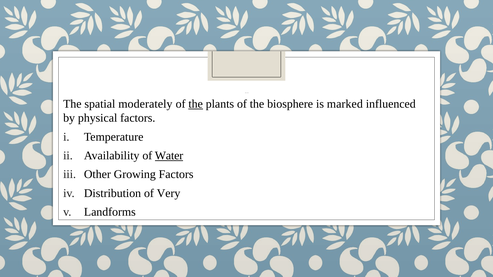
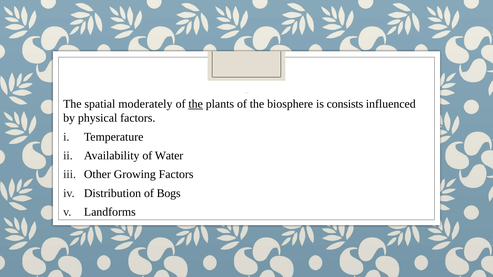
marked: marked -> consists (345, 104)
Water underline: present -> none (169, 156)
Very: Very -> Bogs (169, 193)
